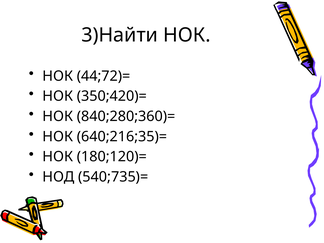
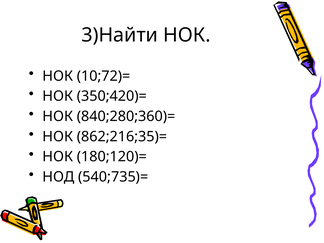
44;72)=: 44;72)= -> 10;72)= (104, 76)
640;216;35)=: 640;216;35)= -> 862;216;35)= (122, 137)
